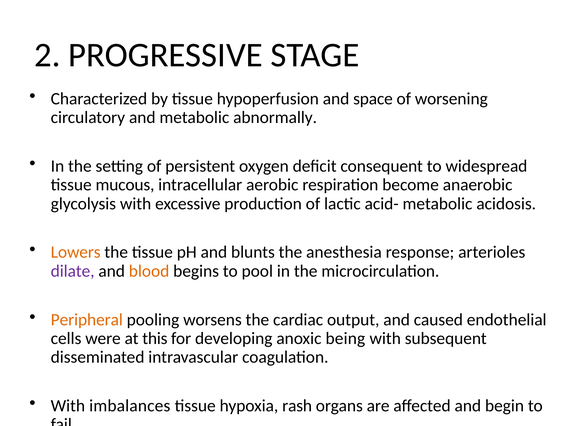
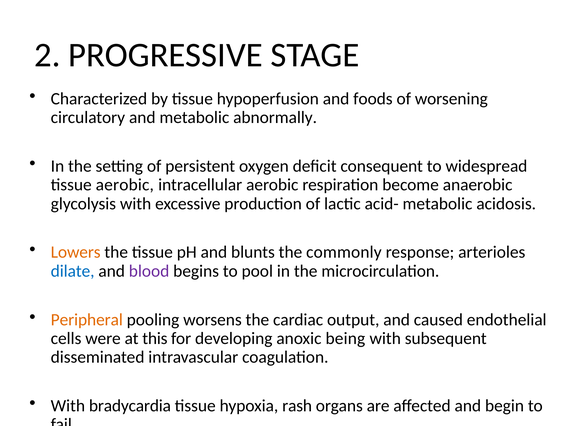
space: space -> foods (373, 99)
tissue mucous: mucous -> aerobic (125, 185)
anesthesia: anesthesia -> commonly (344, 253)
dilate colour: purple -> blue (73, 271)
blood colour: orange -> purple (149, 271)
imbalances: imbalances -> bradycardia (130, 406)
